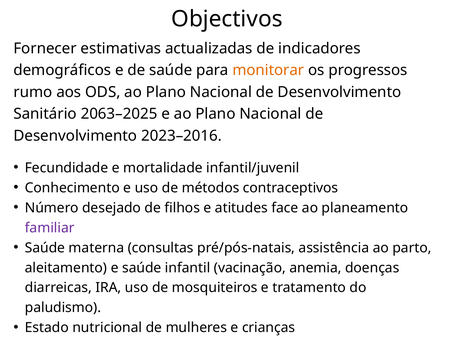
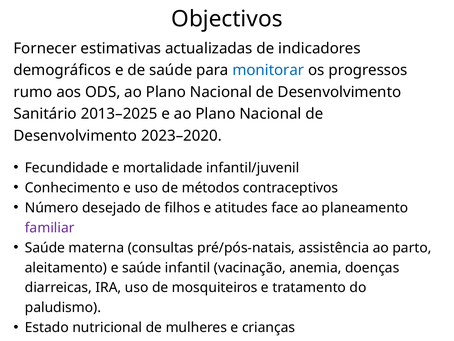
monitorar colour: orange -> blue (268, 70)
2063–2025: 2063–2025 -> 2013–2025 (119, 114)
2023–2016: 2023–2016 -> 2023–2020 (181, 136)
